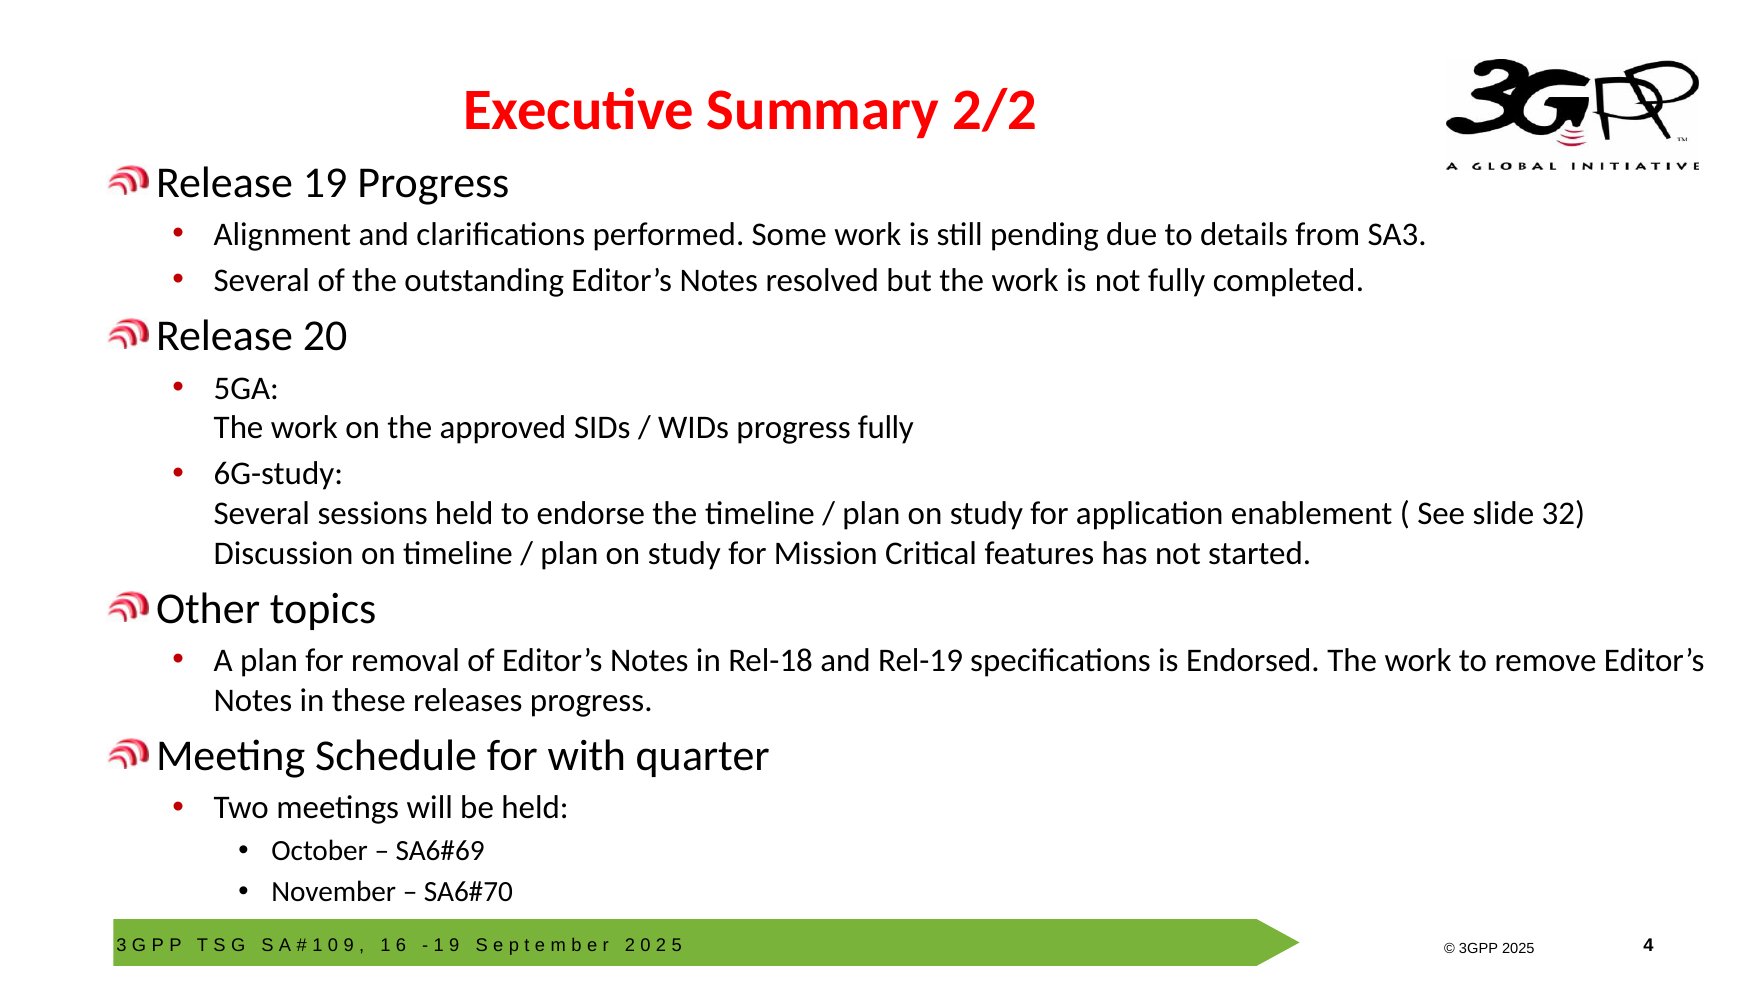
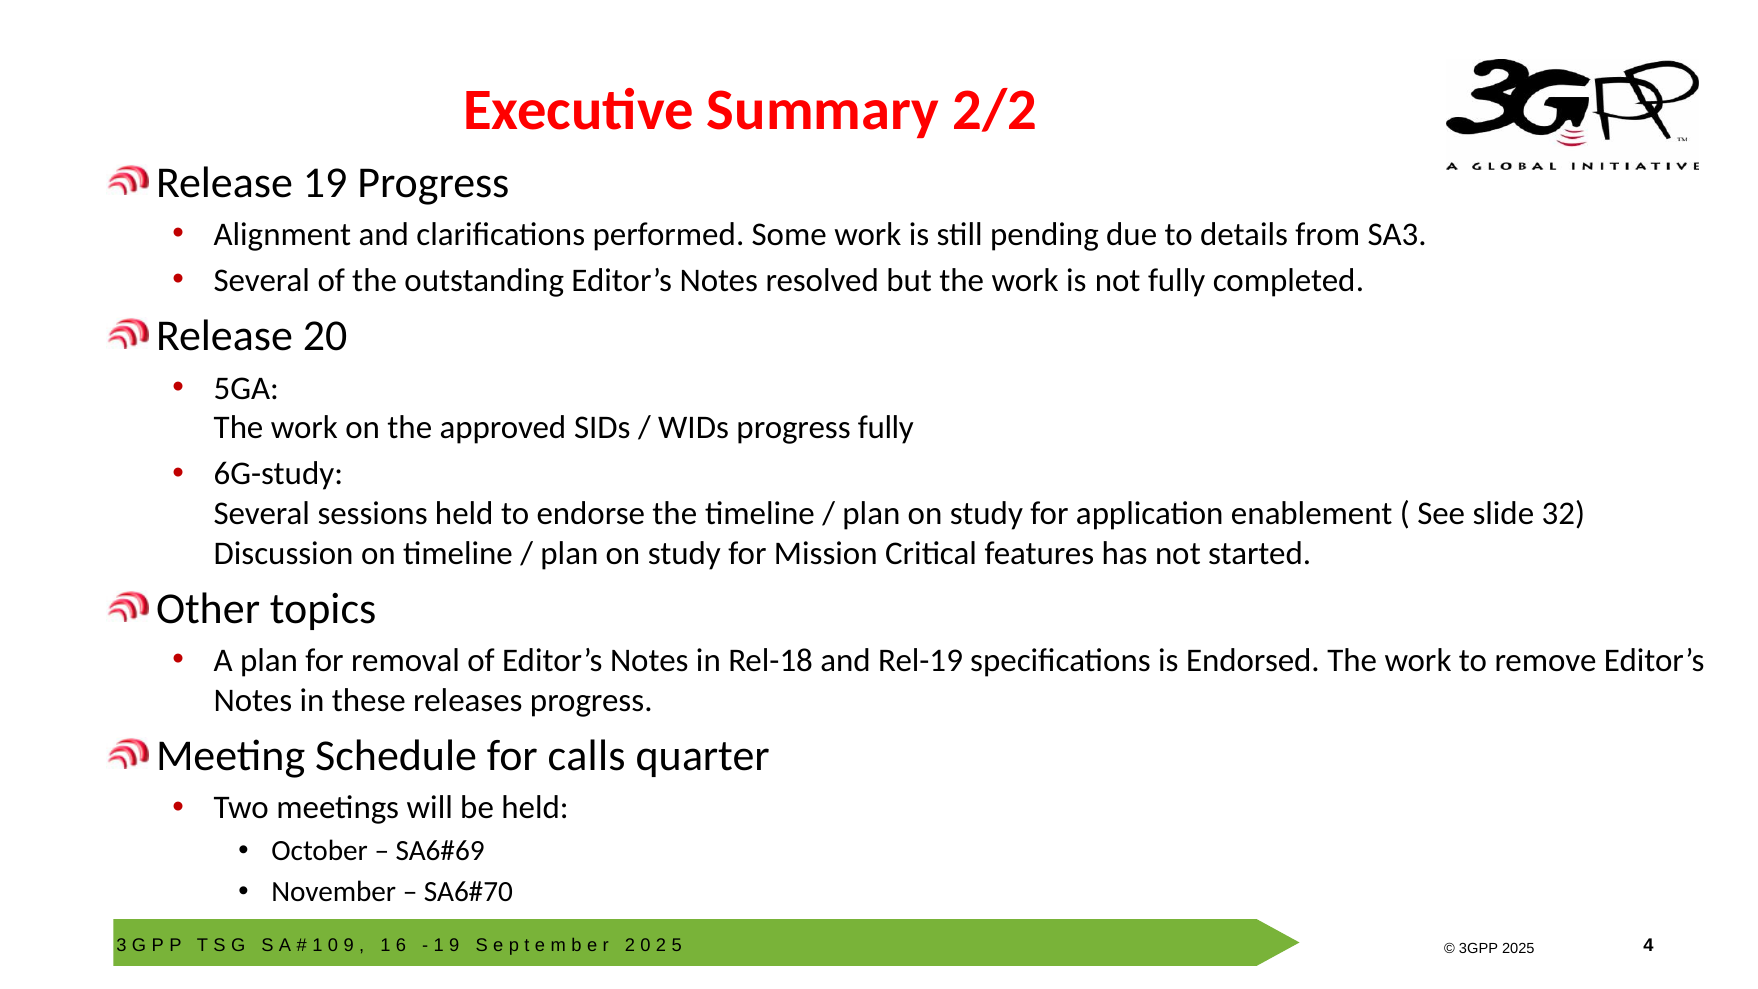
with: with -> calls (587, 756)
